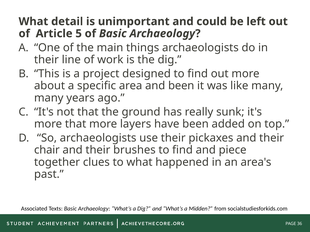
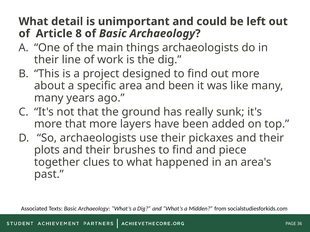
5: 5 -> 8 (79, 34)
chair: chair -> plots (47, 150)
